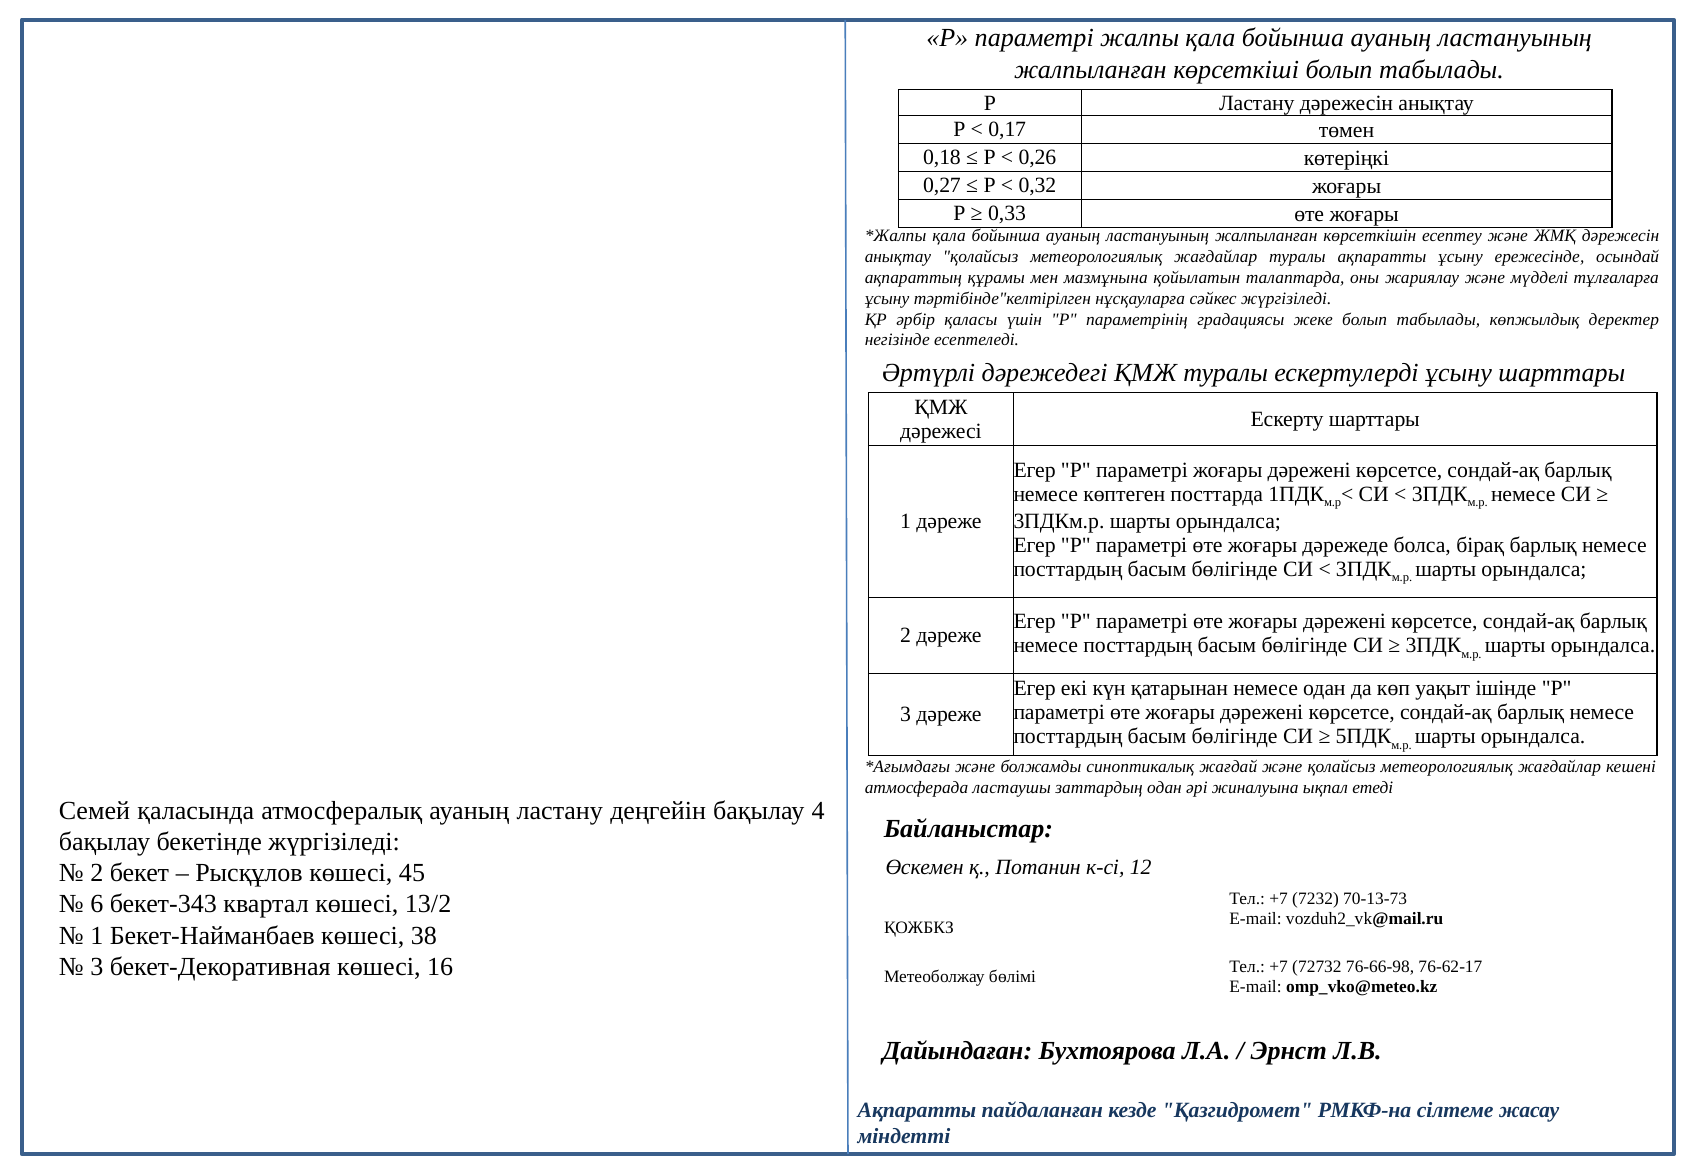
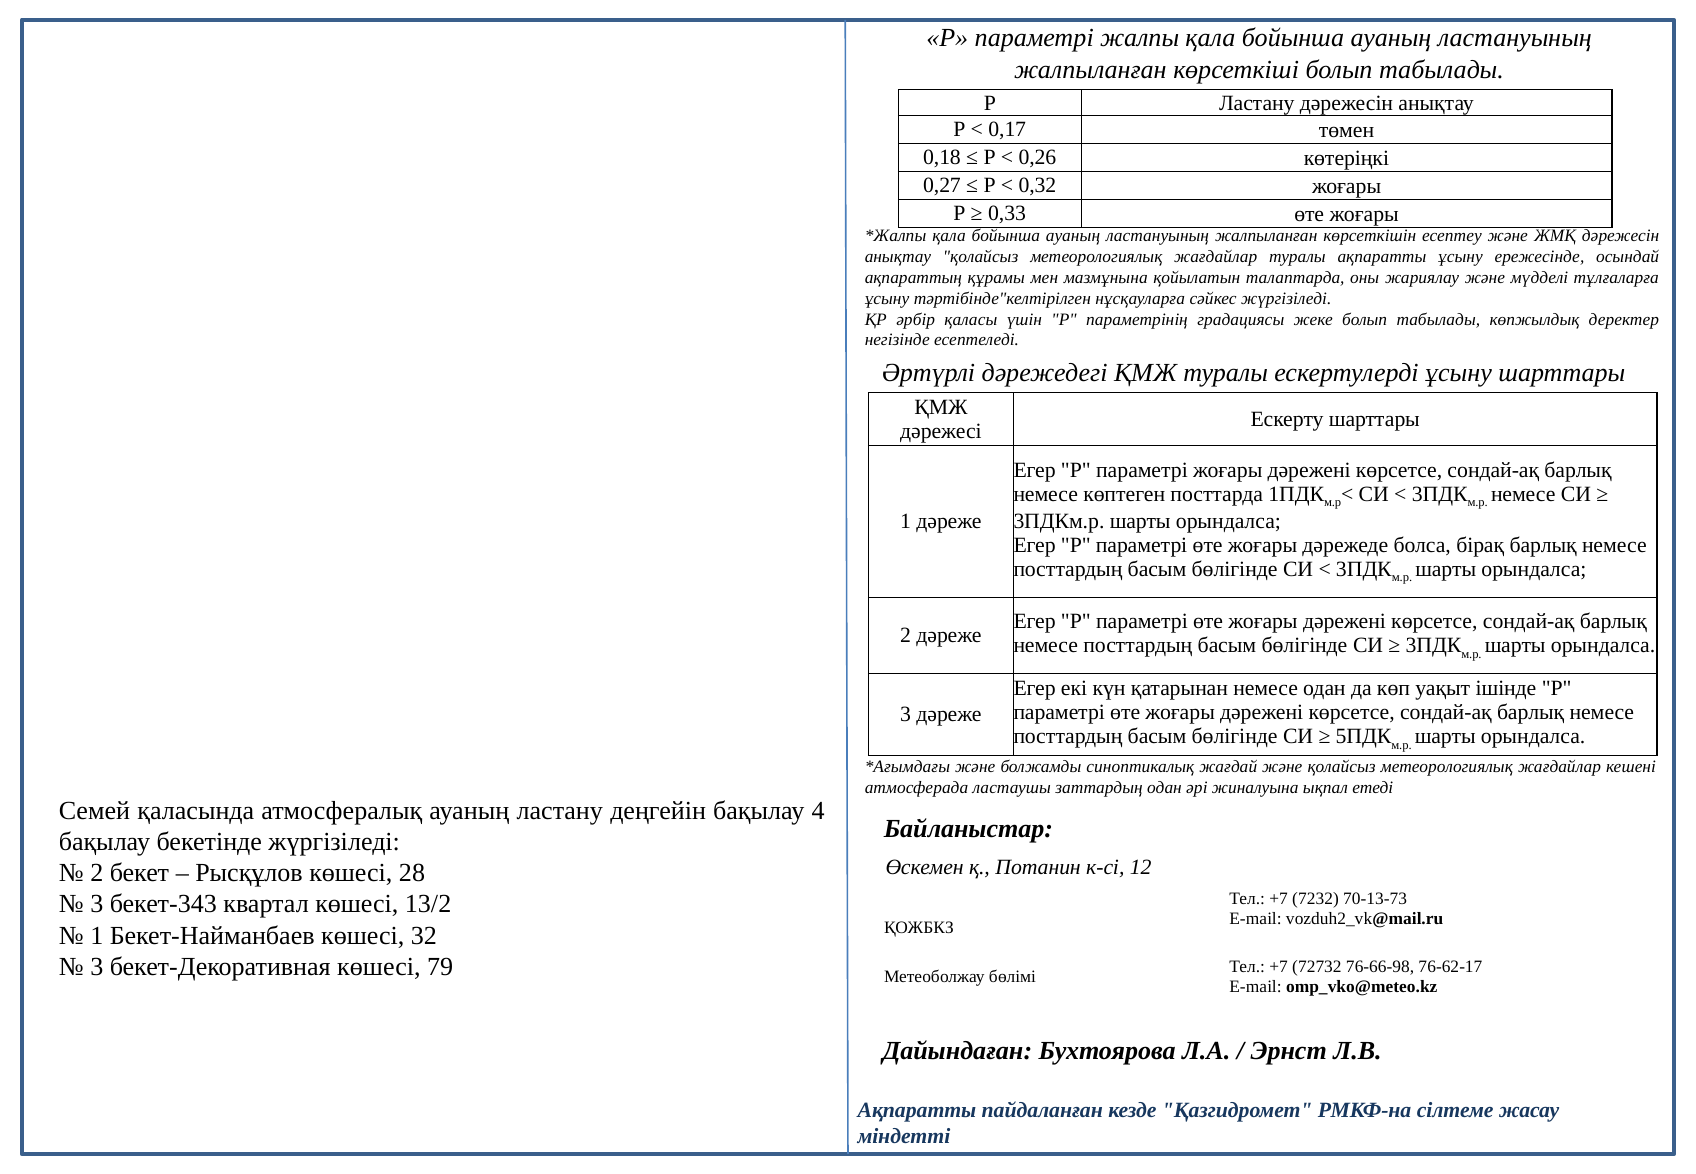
45: 45 -> 28 (412, 873)
6: 6 -> 3 (97, 904)
38: 38 -> 32 (424, 936)
16: 16 -> 79 (440, 967)
